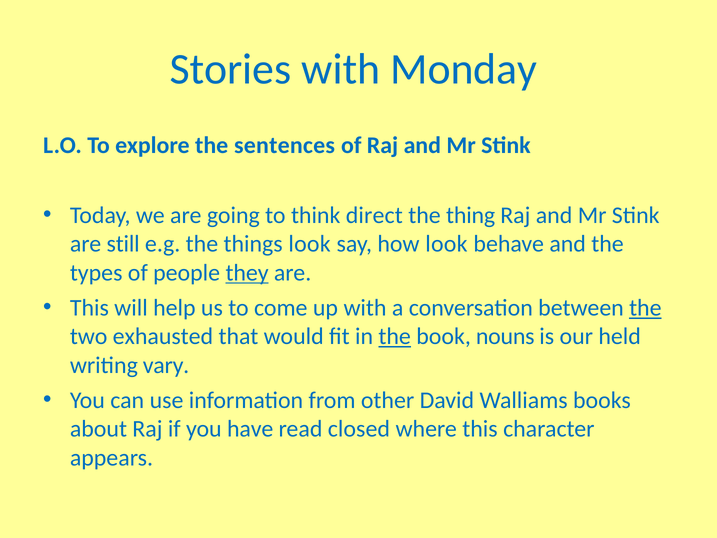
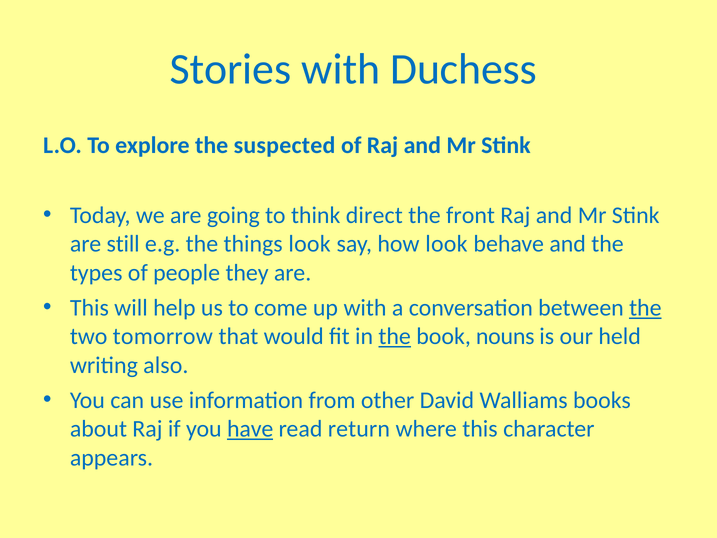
Monday: Monday -> Duchess (464, 69)
sentences: sentences -> suspected (285, 145)
thing: thing -> front (471, 215)
they underline: present -> none (247, 273)
exhausted: exhausted -> tomorrow (163, 336)
vary: vary -> also (166, 365)
have underline: none -> present (250, 429)
closed: closed -> return (359, 429)
